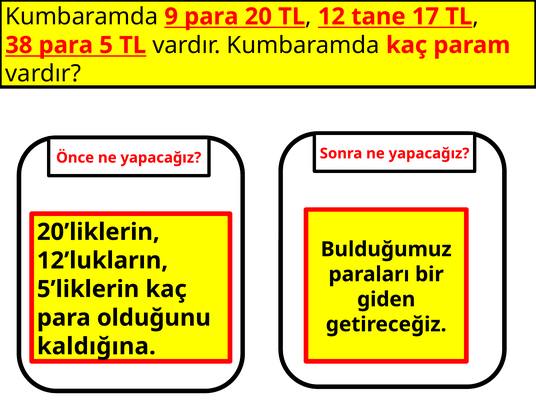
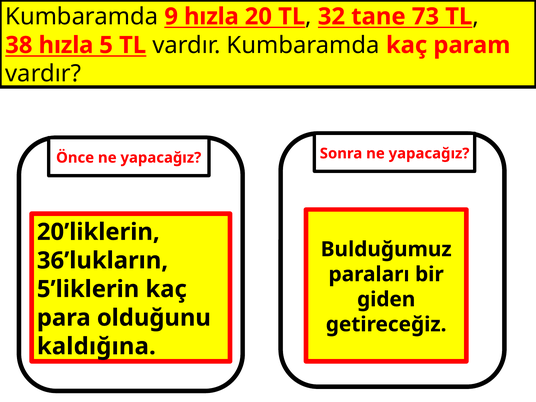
9 para: para -> hızla (211, 17)
12: 12 -> 32 (331, 17)
17: 17 -> 73 (425, 17)
38 para: para -> hızla (66, 45)
12’lukların: 12’lukların -> 36’lukların (102, 261)
